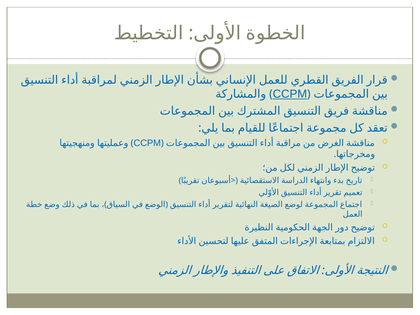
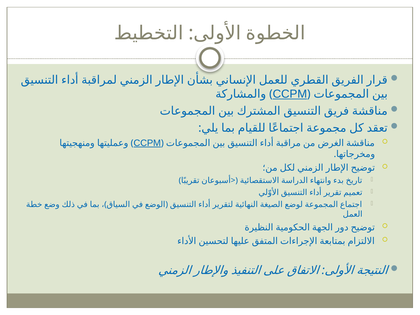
CCPM underline: none -> present (147, 143)
